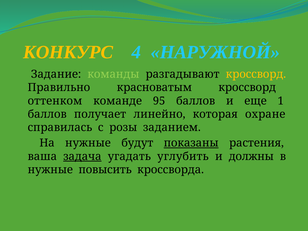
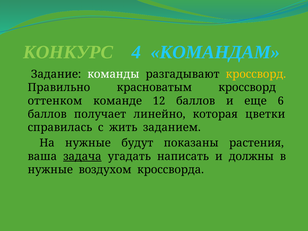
КОНКУРС colour: yellow -> light green (68, 52)
НАРУЖНОЙ: НАРУЖНОЙ -> КОМАНДАМ (215, 52)
команды colour: light green -> white (113, 74)
95: 95 -> 12 (159, 101)
1: 1 -> 6 (281, 101)
охране: охране -> цветки (265, 114)
розы: розы -> жить (123, 128)
показаны underline: present -> none (191, 143)
углубить: углубить -> написать (183, 156)
повысить: повысить -> воздухом (105, 170)
